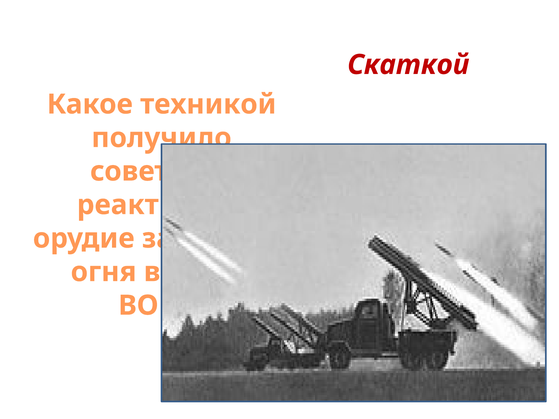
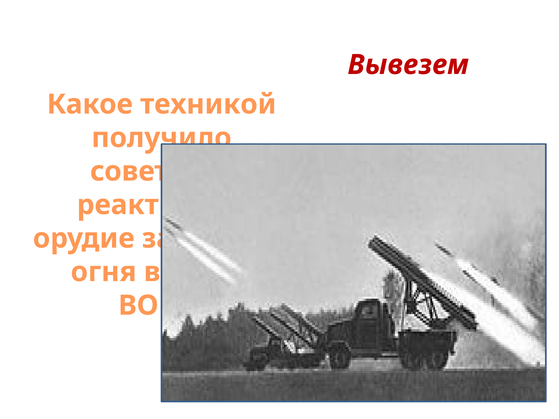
Скаткой: Скаткой -> Вывезем (408, 65)
